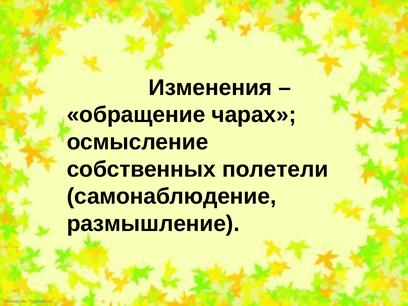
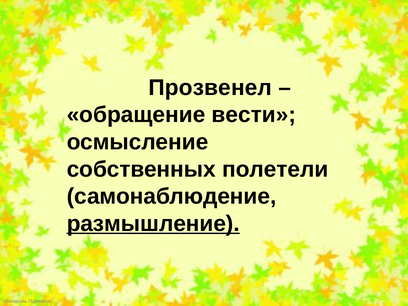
Изменения: Изменения -> Прозвенел (210, 88)
чарах: чарах -> вести (254, 115)
размышление underline: none -> present (153, 224)
